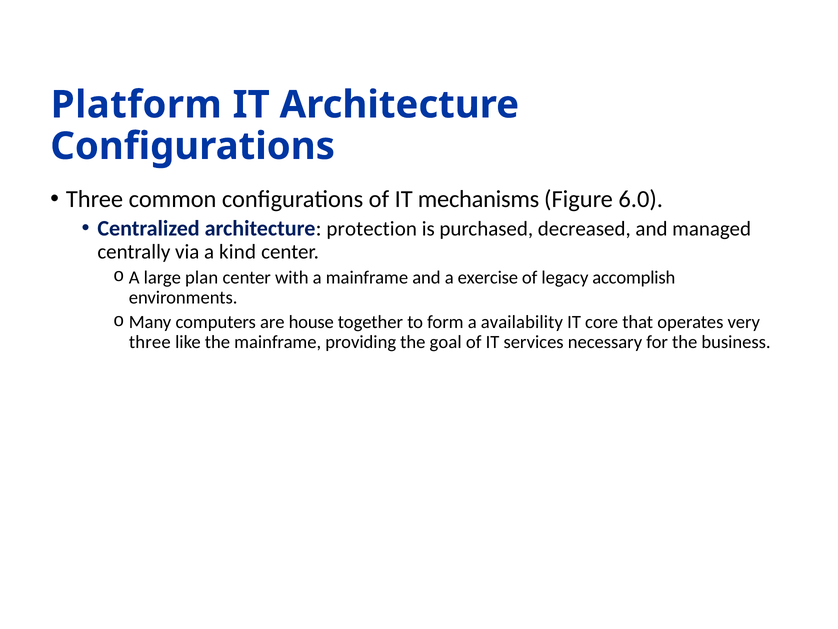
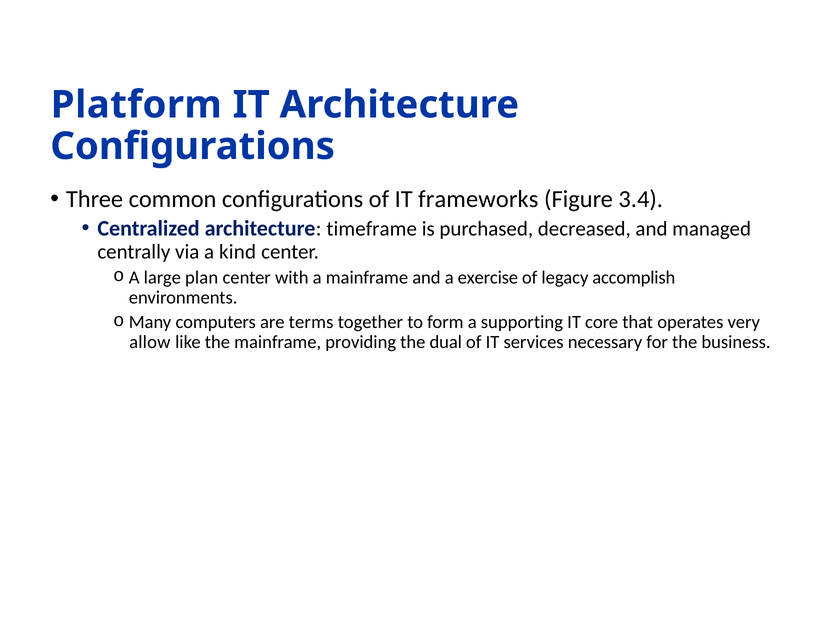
mechanisms: mechanisms -> frameworks (478, 199)
6.0: 6.0 -> 3.4 (641, 199)
protection: protection -> timeframe (372, 229)
house: house -> terms (311, 322)
availability: availability -> supporting (522, 322)
three: three -> allow (150, 342)
goal: goal -> dual (446, 342)
